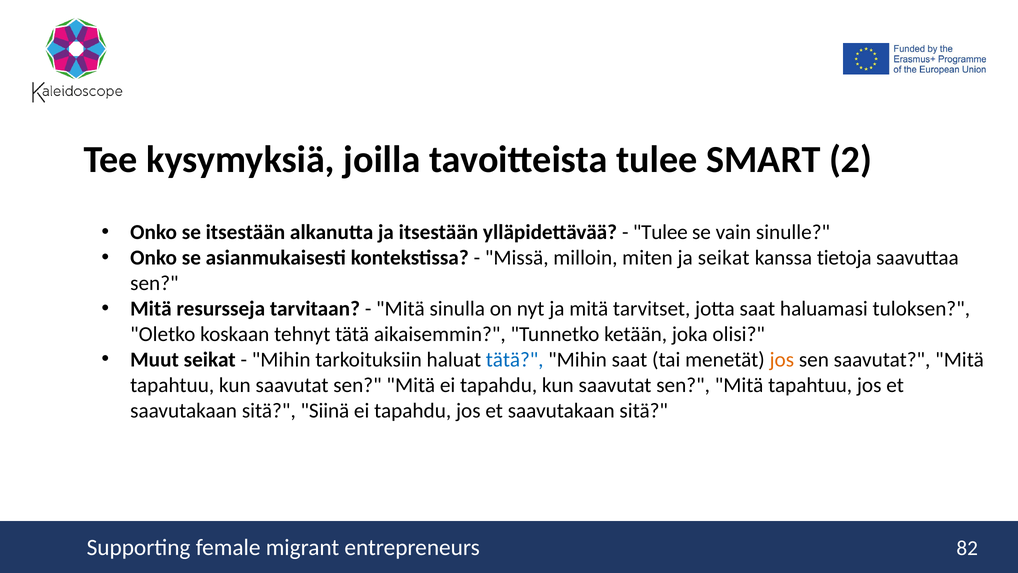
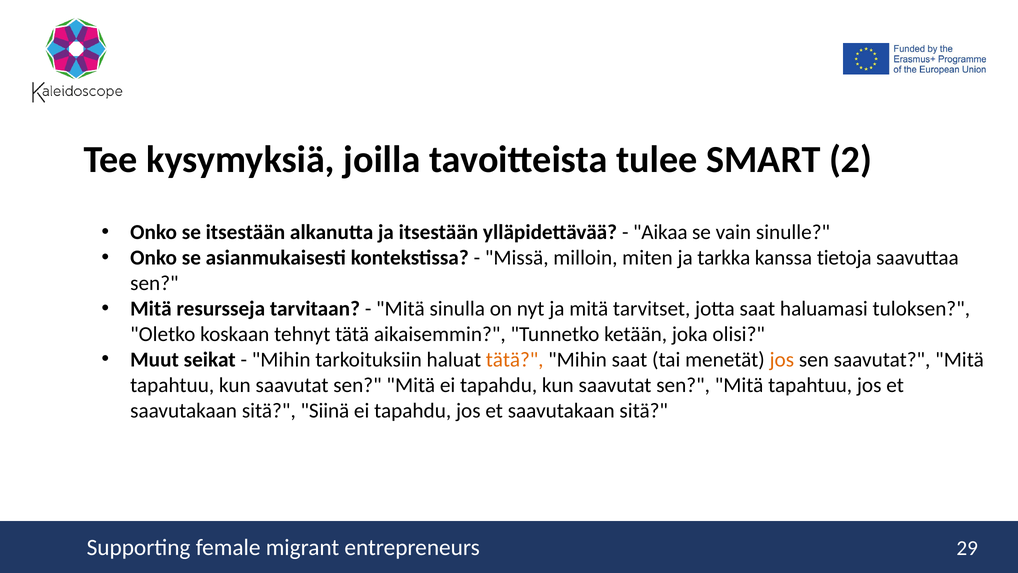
Tulee: Tulee -> Aikaa (660, 232)
ja seikat: seikat -> tarkka (724, 258)
tätä colour: blue -> orange (515, 359)
82: 82 -> 29 (967, 548)
